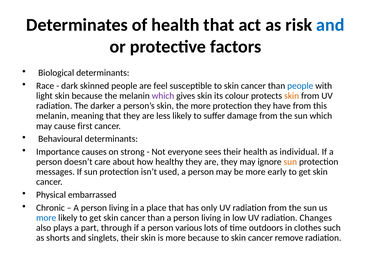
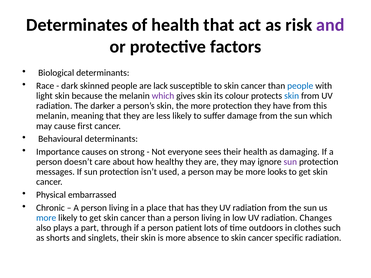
and colour: blue -> purple (330, 25)
feel: feel -> lack (161, 86)
skin colour: orange -> blue (292, 96)
individual: individual -> damaging (300, 152)
sun colour: orange -> purple (290, 162)
early: early -> looks (277, 172)
has only: only -> they (209, 208)
various: various -> patient (189, 228)
more because: because -> absence (203, 238)
remove: remove -> specific (289, 238)
